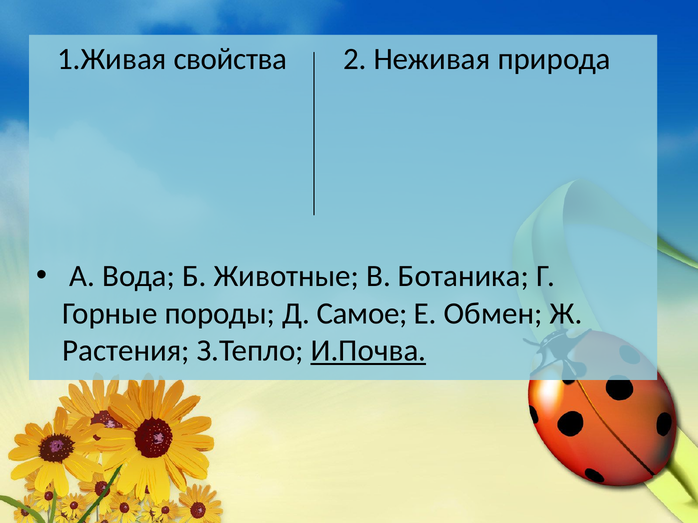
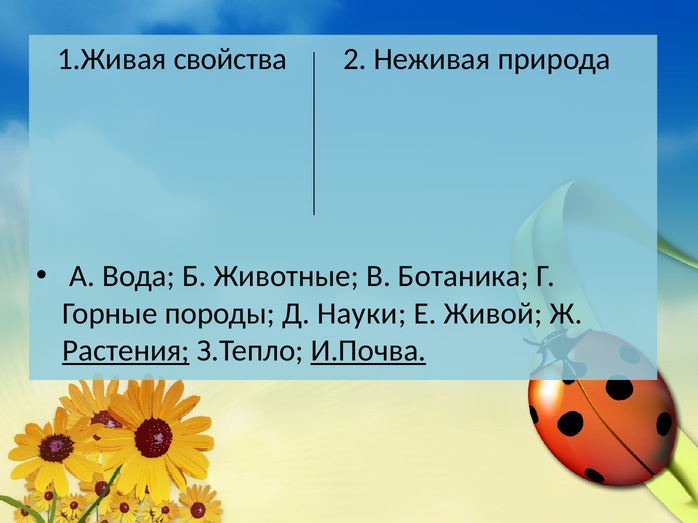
Самое: Самое -> Науки (362, 314)
Обмен: Обмен -> Живой (493, 314)
Растения underline: none -> present (126, 351)
